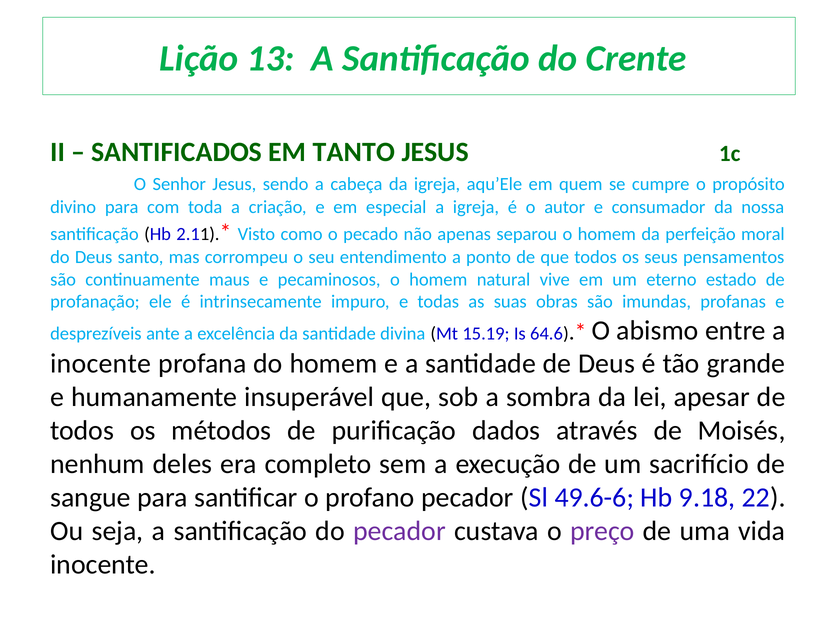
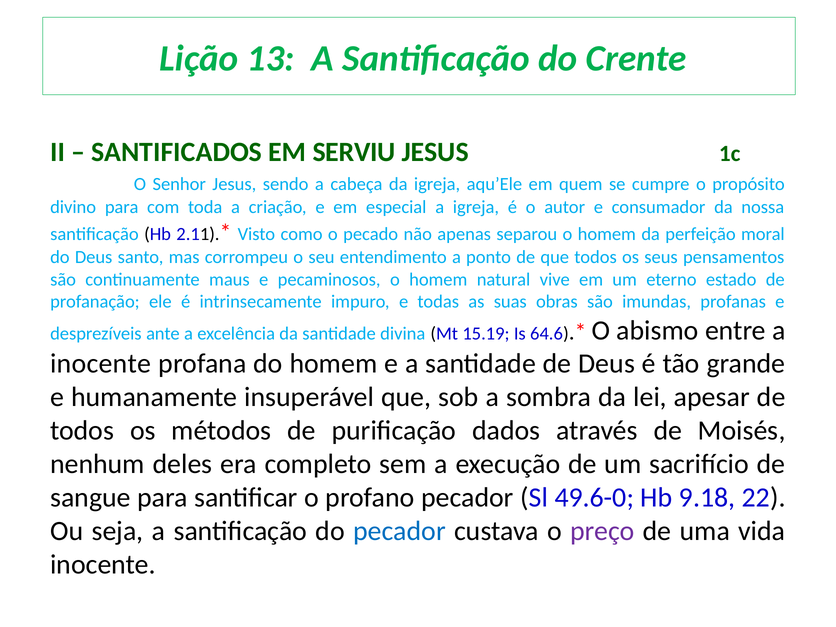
TANTO: TANTO -> SERVIU (354, 152)
49.6-6: 49.6-6 -> 49.6-0 (594, 498)
pecador colour: purple -> blue (400, 531)
